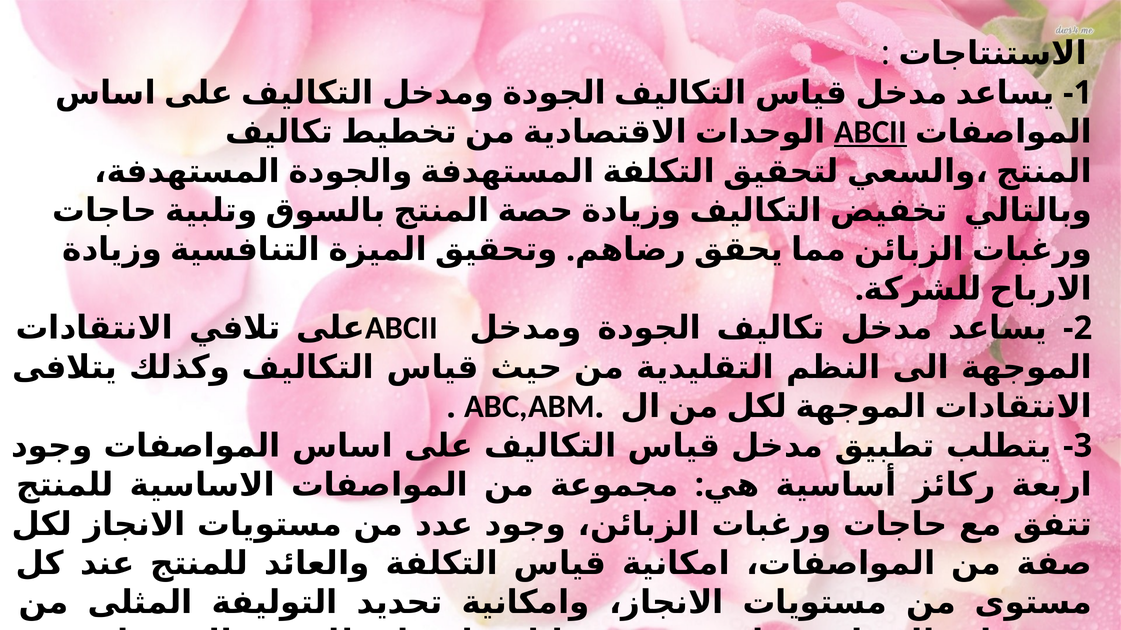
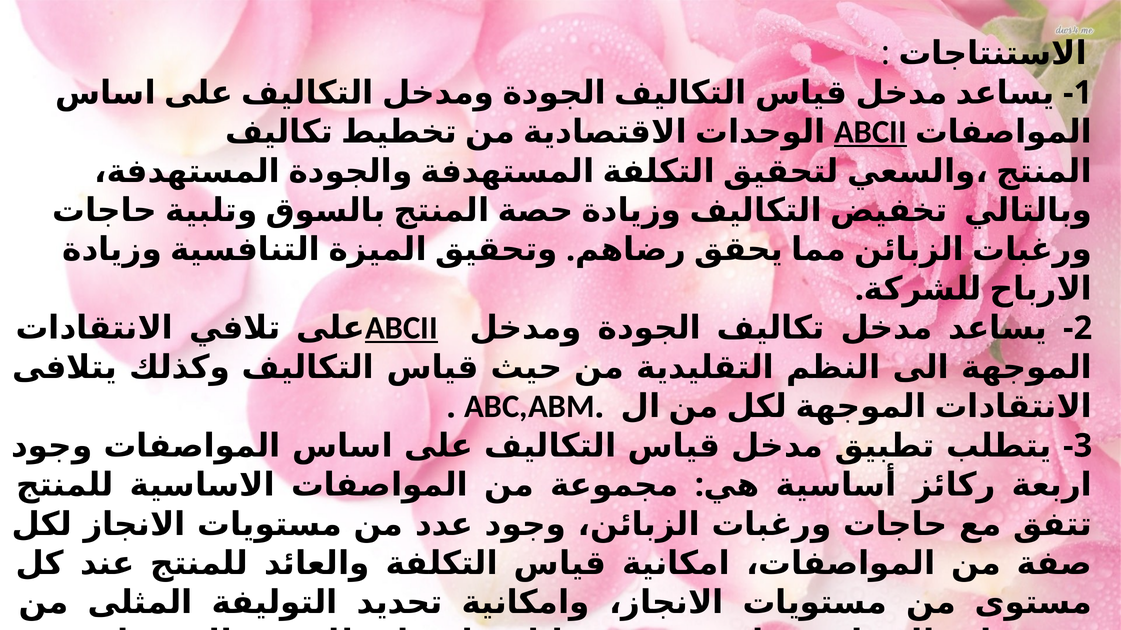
ABCII underline: none -> present (401, 328)
